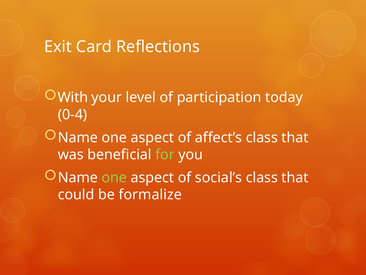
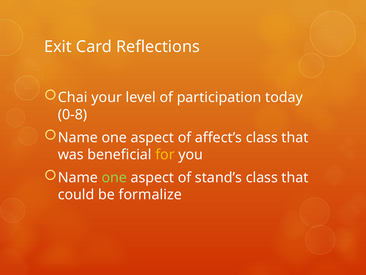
With: With -> Chai (73, 97)
0-4: 0-4 -> 0-8 (72, 114)
for colour: light green -> yellow (165, 154)
social’s: social’s -> stand’s (218, 177)
